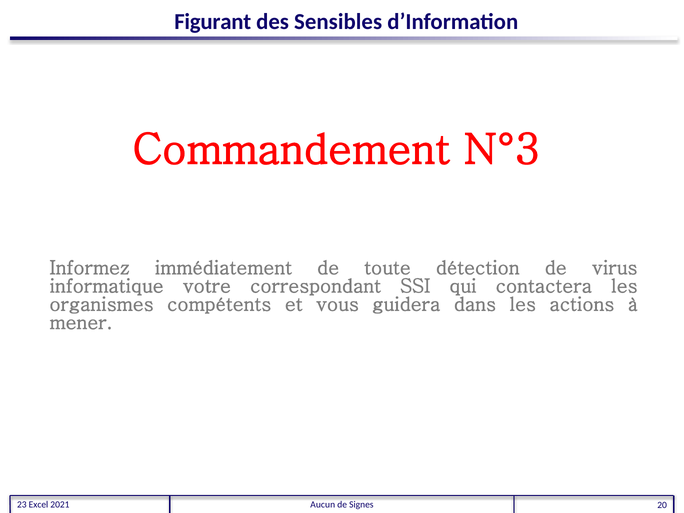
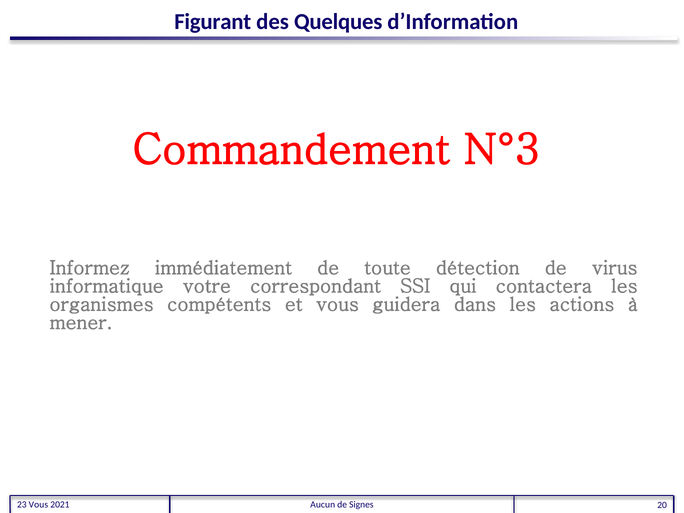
Sensibles: Sensibles -> Quelques (338, 22)
23 Excel: Excel -> Vous (38, 505)
